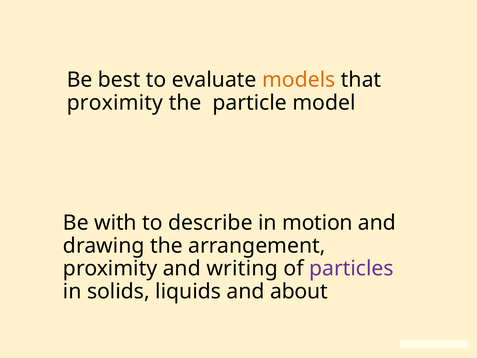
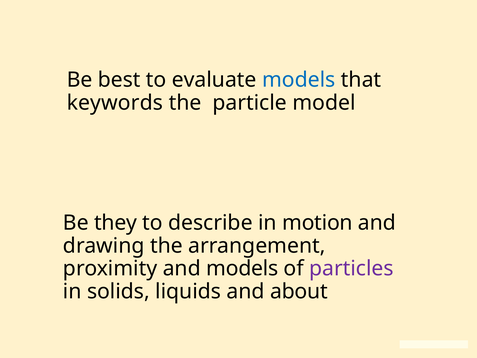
models colour: orange -> blue (299, 80)
proximity: proximity -> keywords (115, 103)
with: with -> they (115, 223)
and writing: writing -> models (242, 268)
